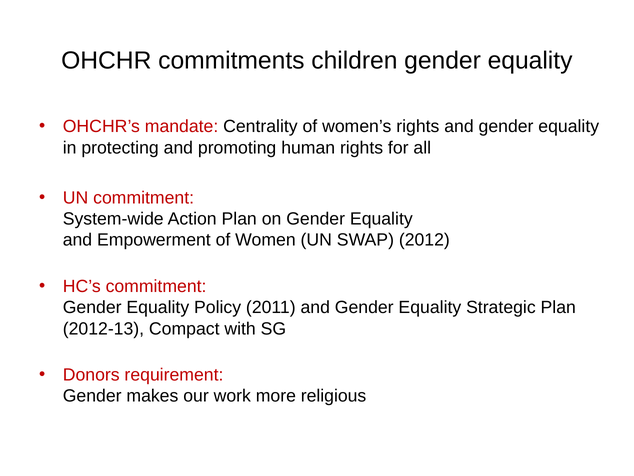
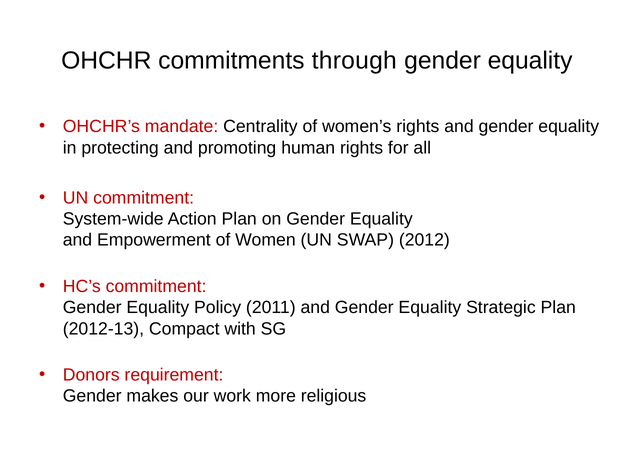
children: children -> through (354, 60)
